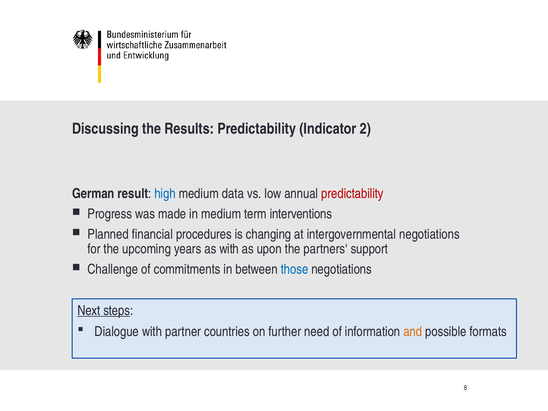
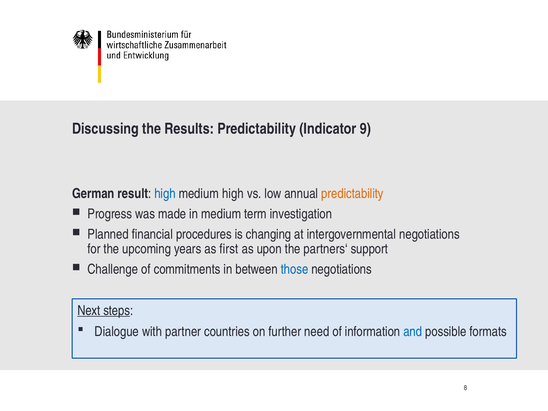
2: 2 -> 9 (365, 129)
medium data: data -> high (233, 194)
predictability colour: red -> orange (352, 194)
interventions: interventions -> investigation (301, 214)
as with: with -> first (229, 249)
and colour: orange -> blue (413, 332)
